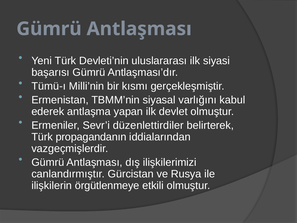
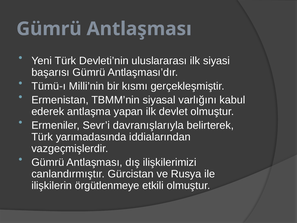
düzenlettirdiler: düzenlettirdiler -> davranışlarıyla (148, 125)
propagandanın: propagandanın -> yarımadasında (91, 137)
